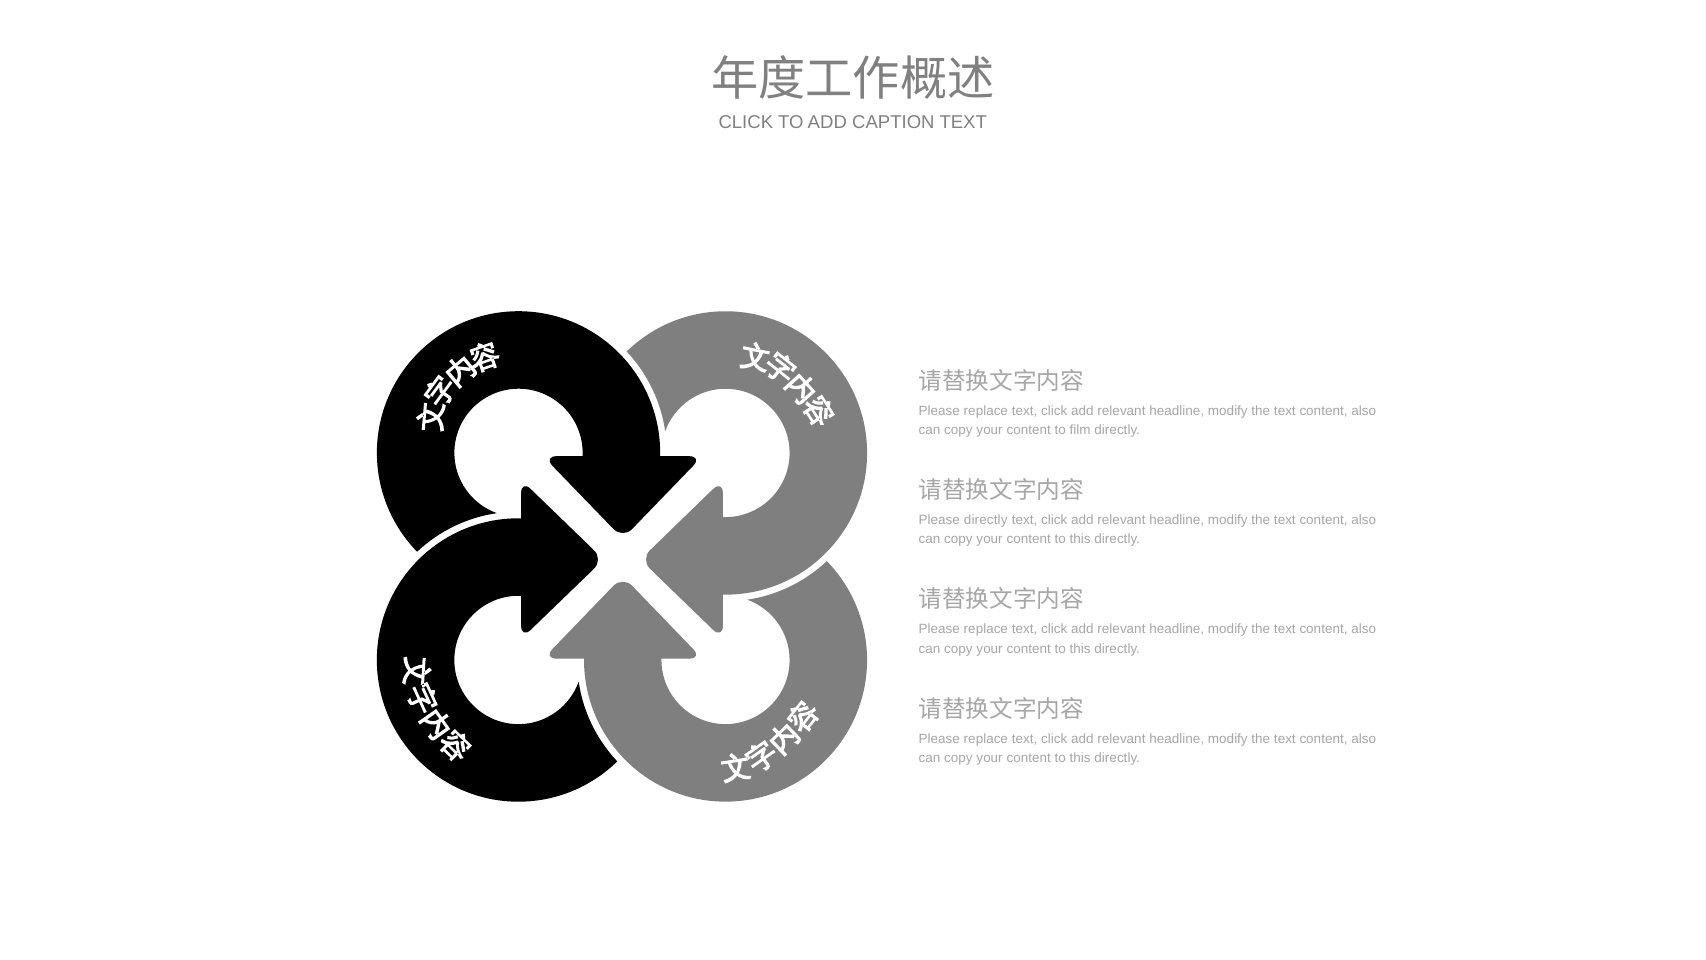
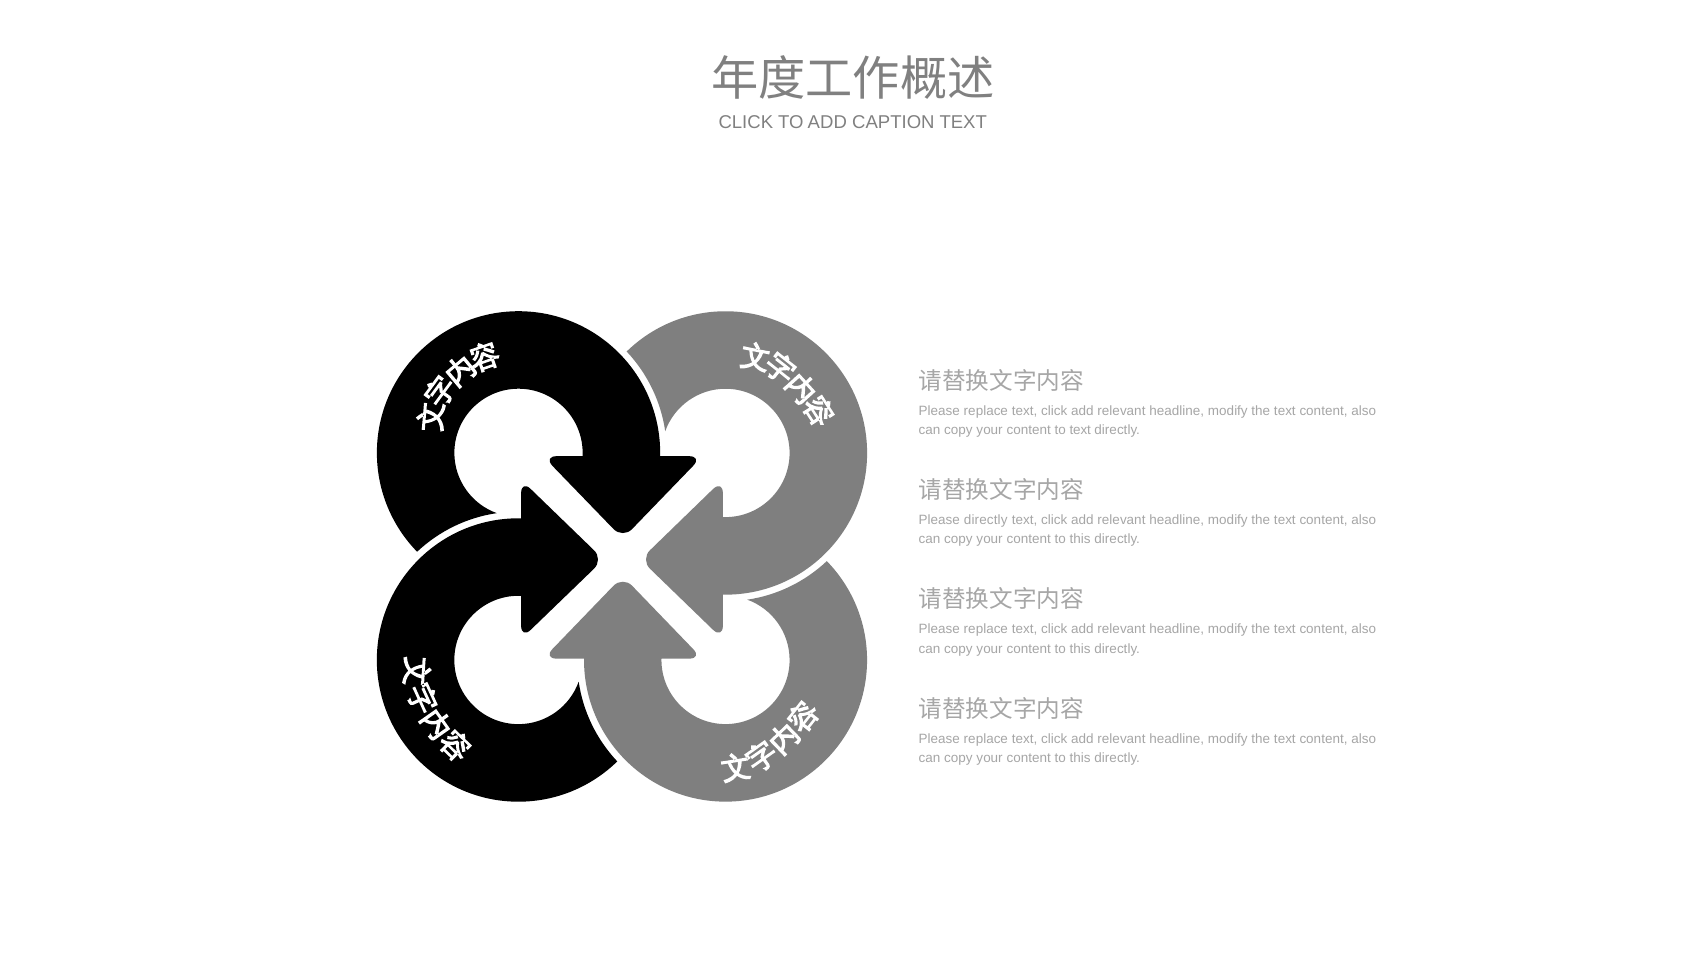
to film: film -> text (1080, 430)
